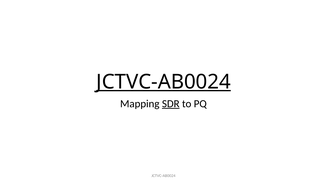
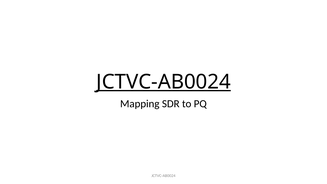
SDR underline: present -> none (171, 104)
